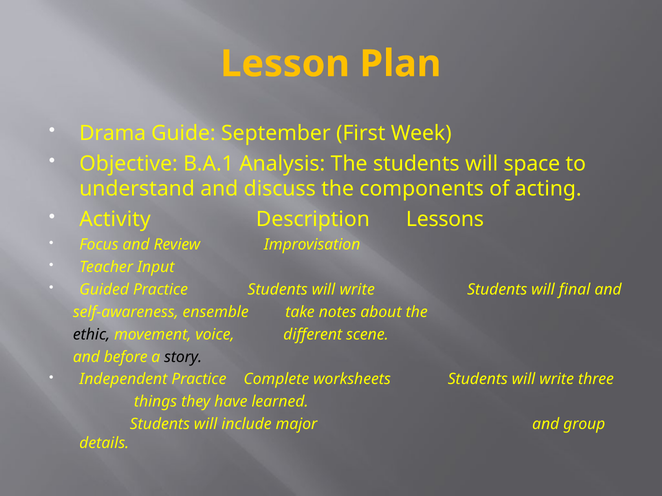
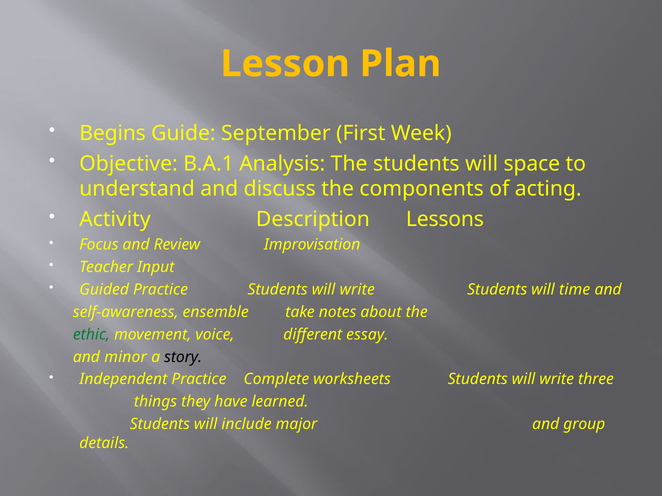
Drama: Drama -> Begins (113, 133)
final: final -> time (575, 290)
ethic colour: black -> green (92, 335)
scene: scene -> essay (367, 335)
before: before -> minor (126, 357)
